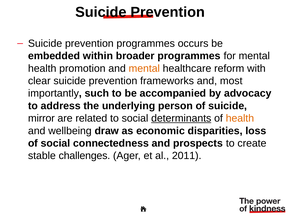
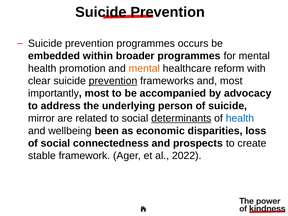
prevention underline: none -> present (113, 81)
importantly such: such -> most (97, 93)
health colour: orange -> blue (240, 118)
draw: draw -> been (107, 131)
challenges: challenges -> framework (84, 156)
2011: 2011 -> 2022 (187, 156)
